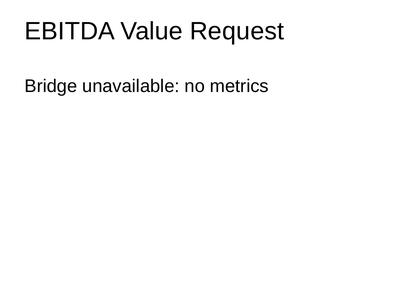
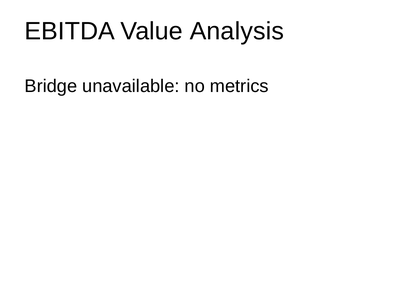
Request: Request -> Analysis (237, 31)
